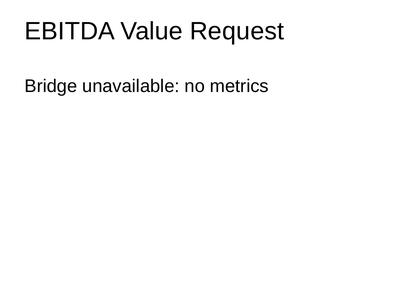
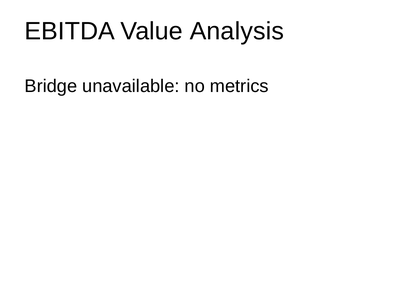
Request: Request -> Analysis (237, 31)
